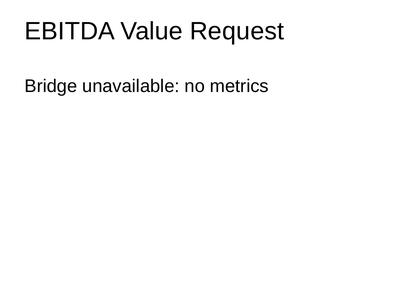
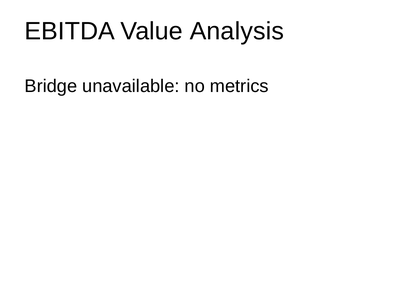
Request: Request -> Analysis (237, 31)
